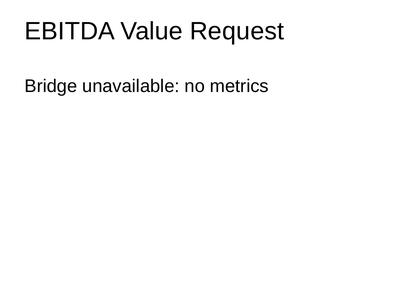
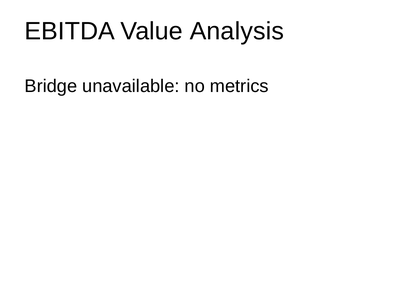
Request: Request -> Analysis (237, 31)
